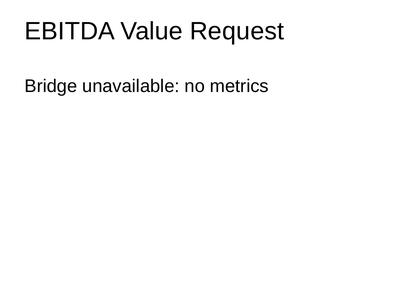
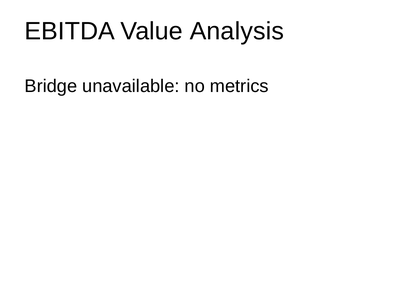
Request: Request -> Analysis (237, 31)
